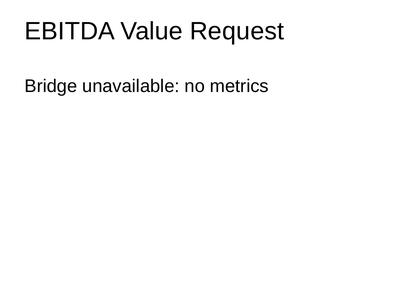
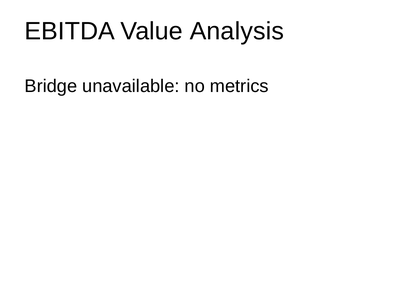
Request: Request -> Analysis (237, 31)
